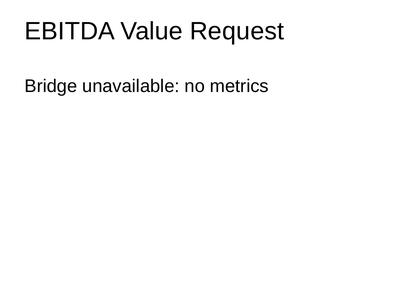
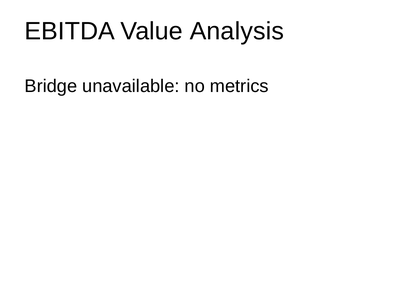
Request: Request -> Analysis (237, 31)
